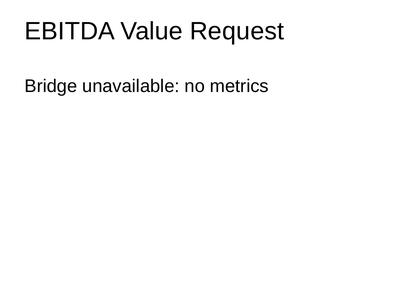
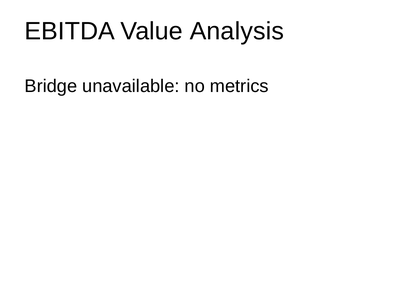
Request: Request -> Analysis (237, 31)
